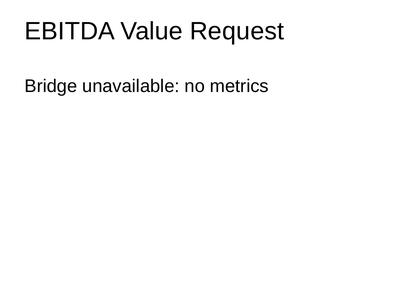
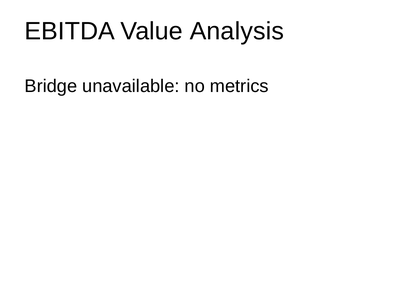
Request: Request -> Analysis (237, 31)
